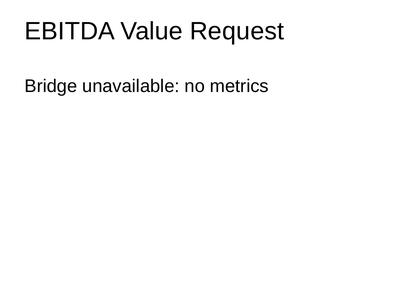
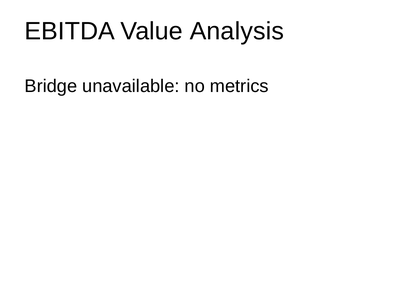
Request: Request -> Analysis (237, 31)
